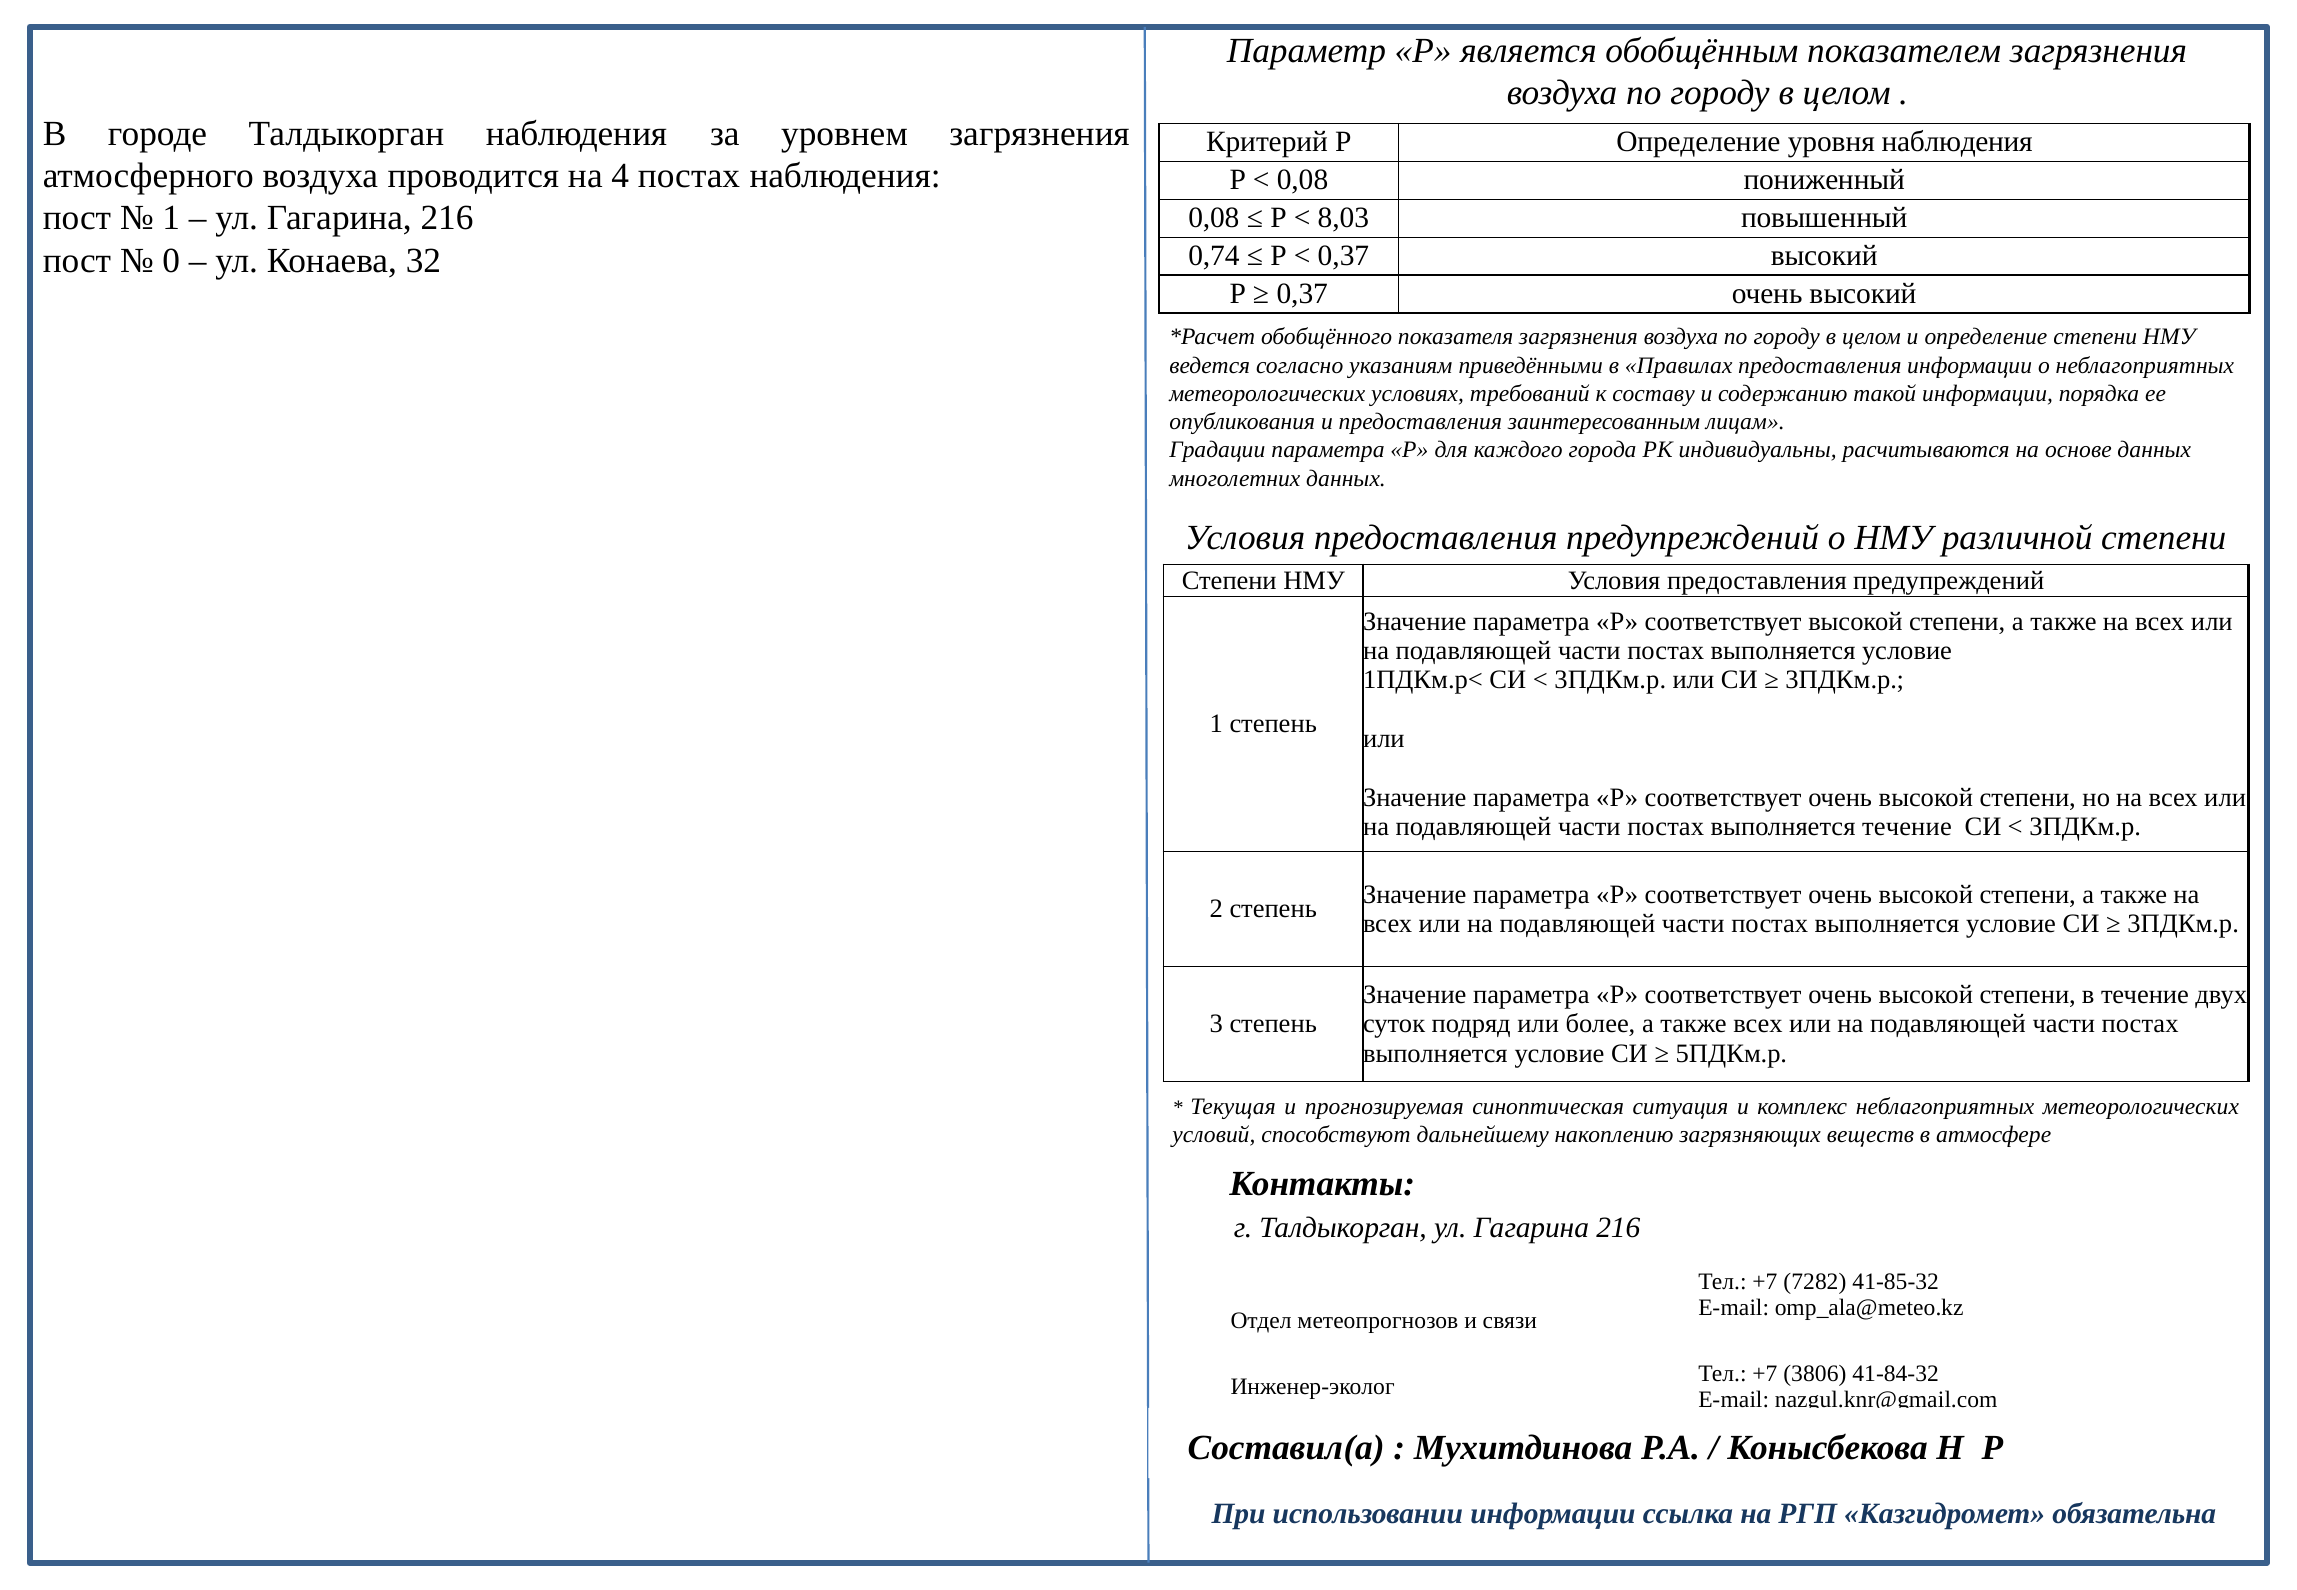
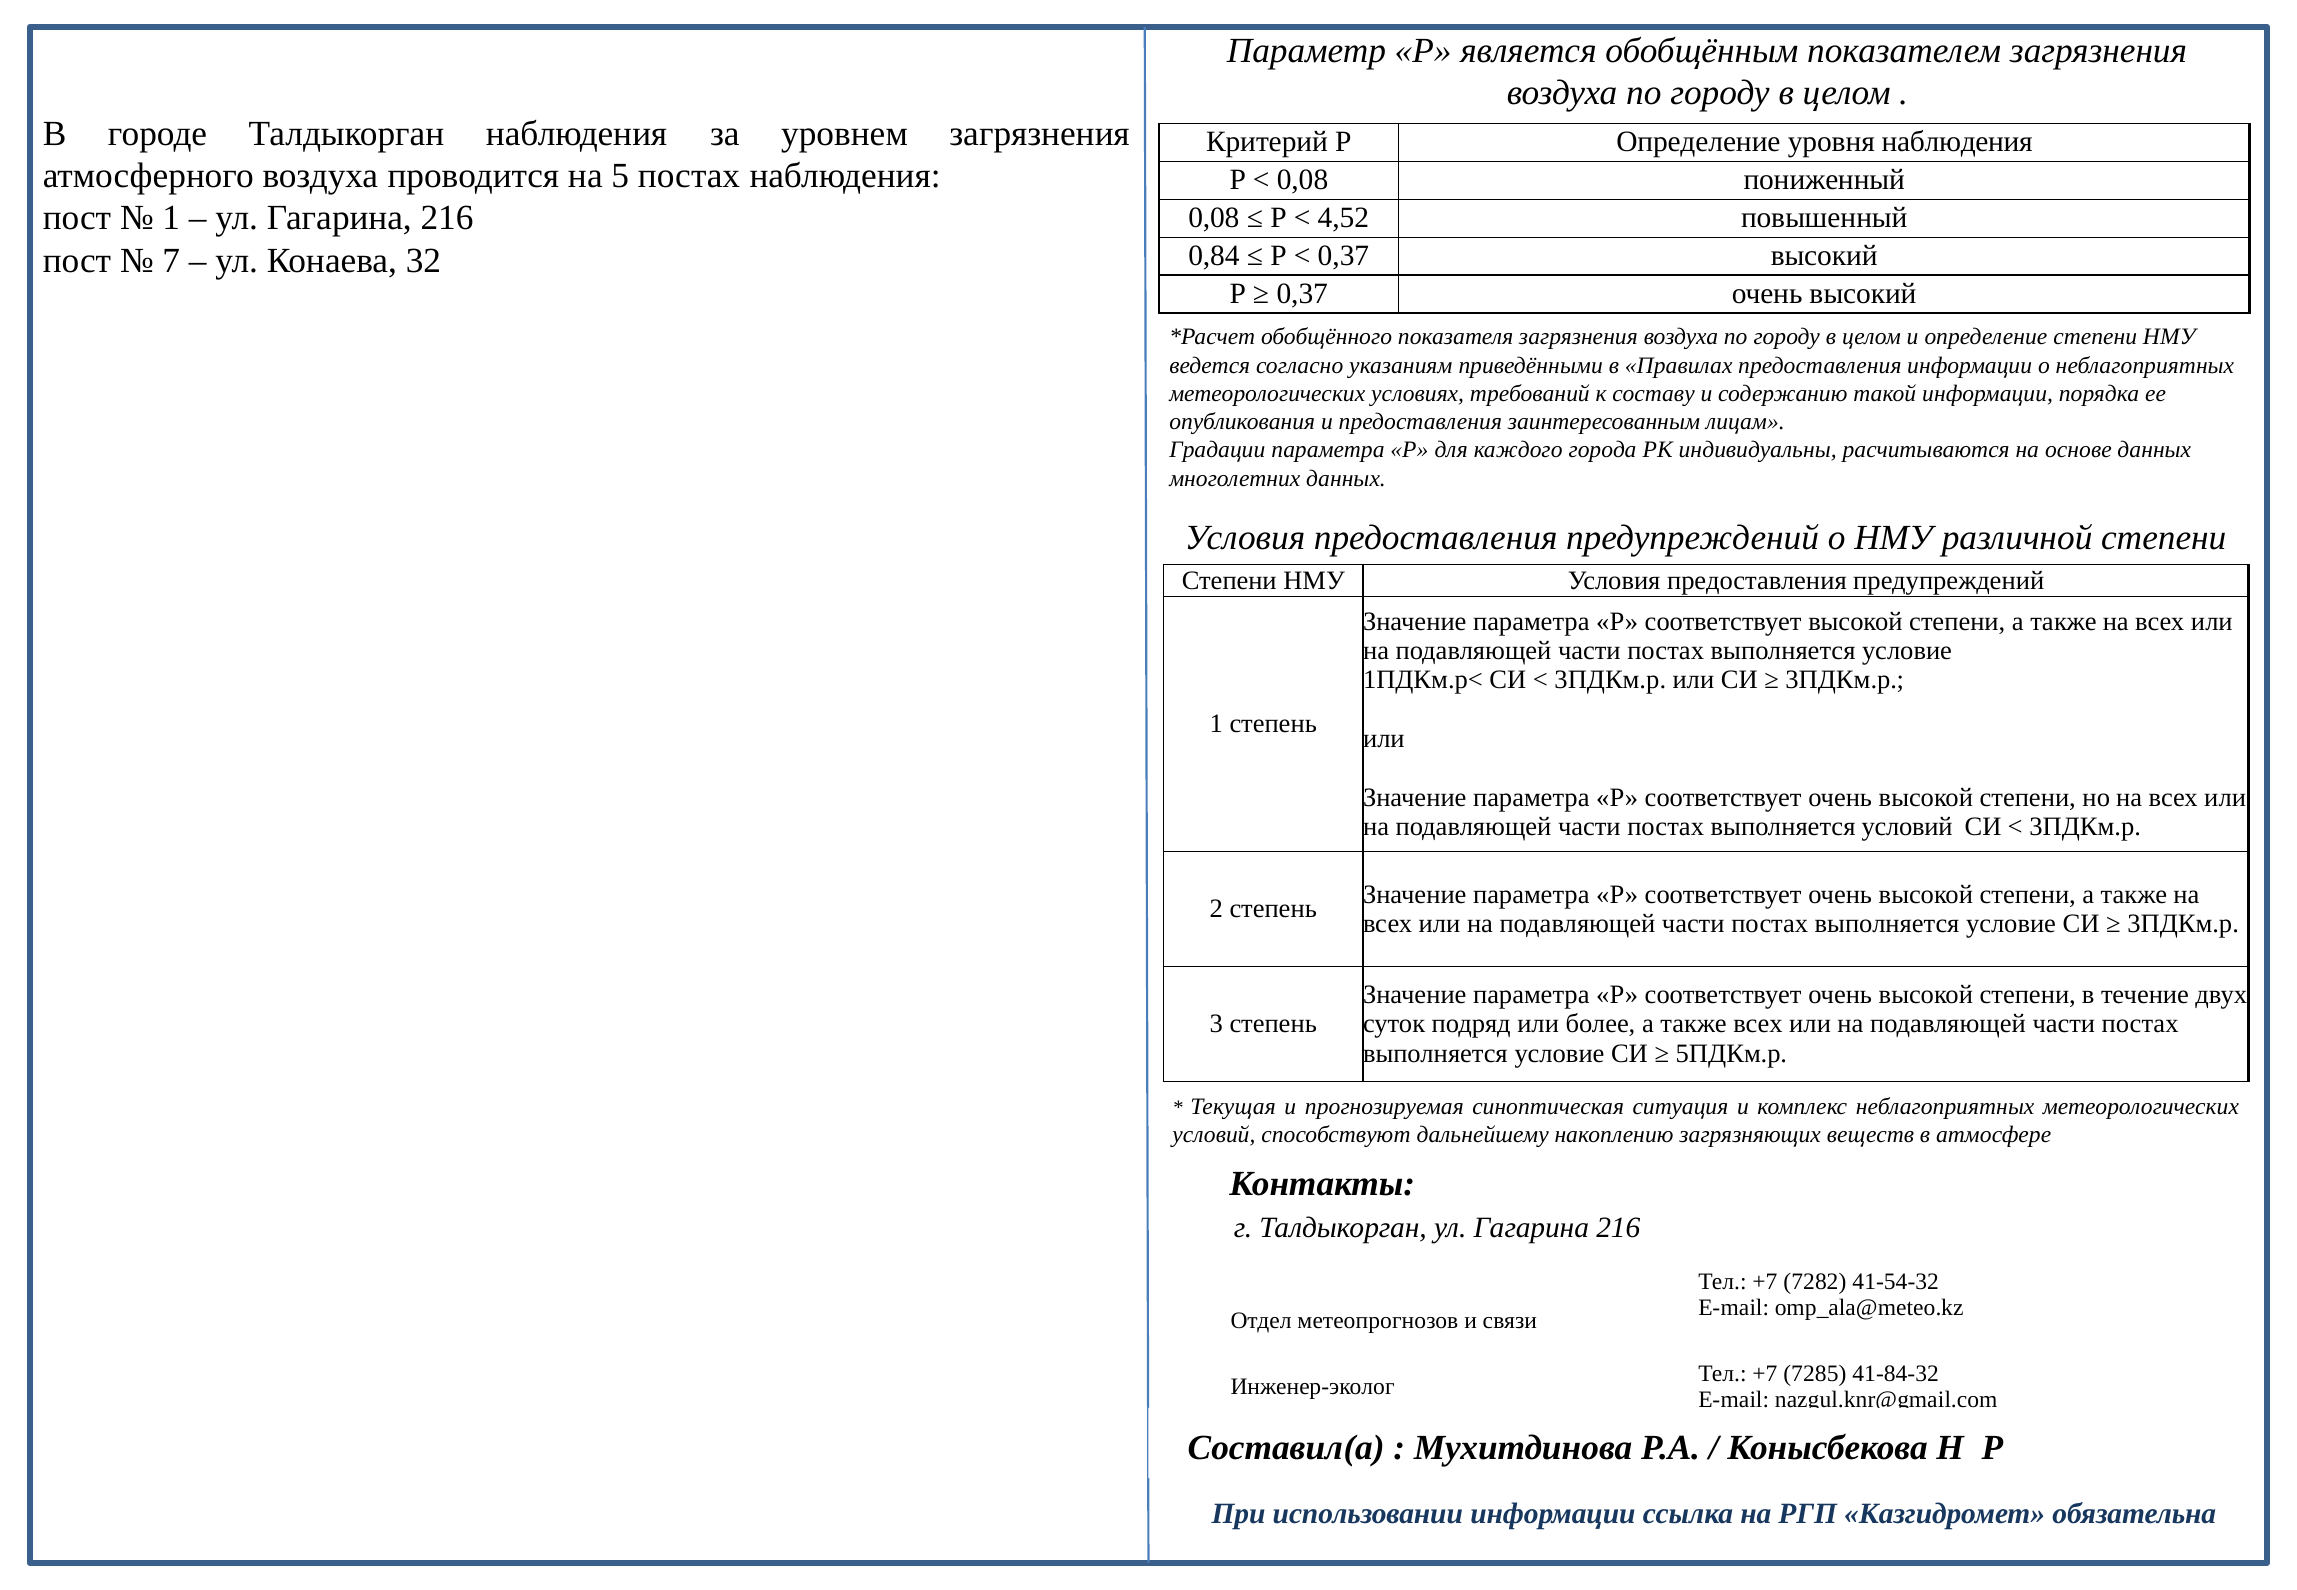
4: 4 -> 5 (620, 176)
8,03: 8,03 -> 4,52 (1343, 218)
0,74: 0,74 -> 0,84 (1214, 256)
0: 0 -> 7 (171, 261)
выполняется течение: течение -> условий (1907, 827)
41-85-32: 41-85-32 -> 41-54-32 (1896, 1282)
3806: 3806 -> 7285 (1815, 1374)
